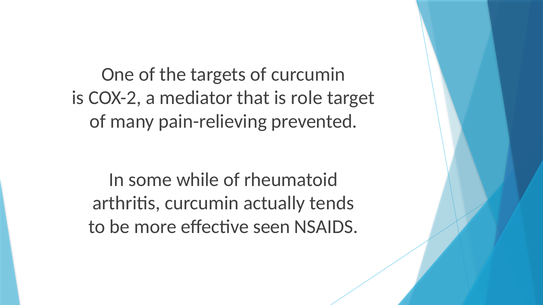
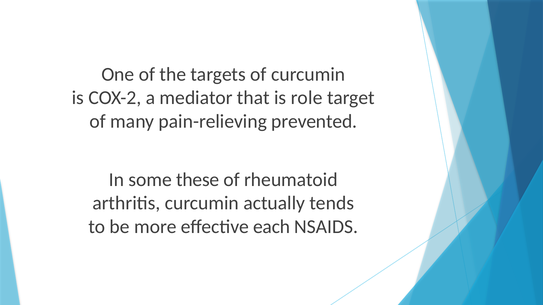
while: while -> these (198, 180)
seen: seen -> each (272, 227)
